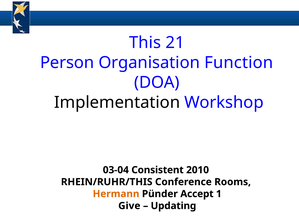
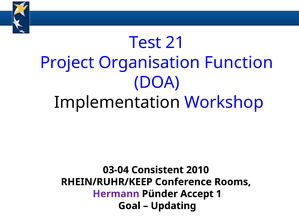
This: This -> Test (145, 43)
Person: Person -> Project (67, 63)
RHEIN/RUHR/THIS: RHEIN/RUHR/THIS -> RHEIN/RUHR/KEEP (107, 182)
Hermann colour: orange -> purple (116, 194)
Give: Give -> Goal (129, 206)
